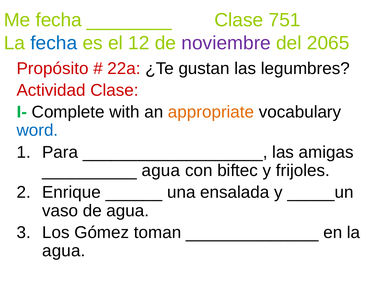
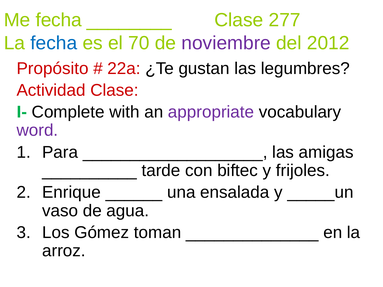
751: 751 -> 277 (285, 20)
12: 12 -> 70 (139, 43)
2065: 2065 -> 2012 (328, 43)
appropriate colour: orange -> purple (211, 112)
word colour: blue -> purple (37, 130)
agua: agua -> tarde (161, 171)
agua: agua -> arroz (64, 251)
